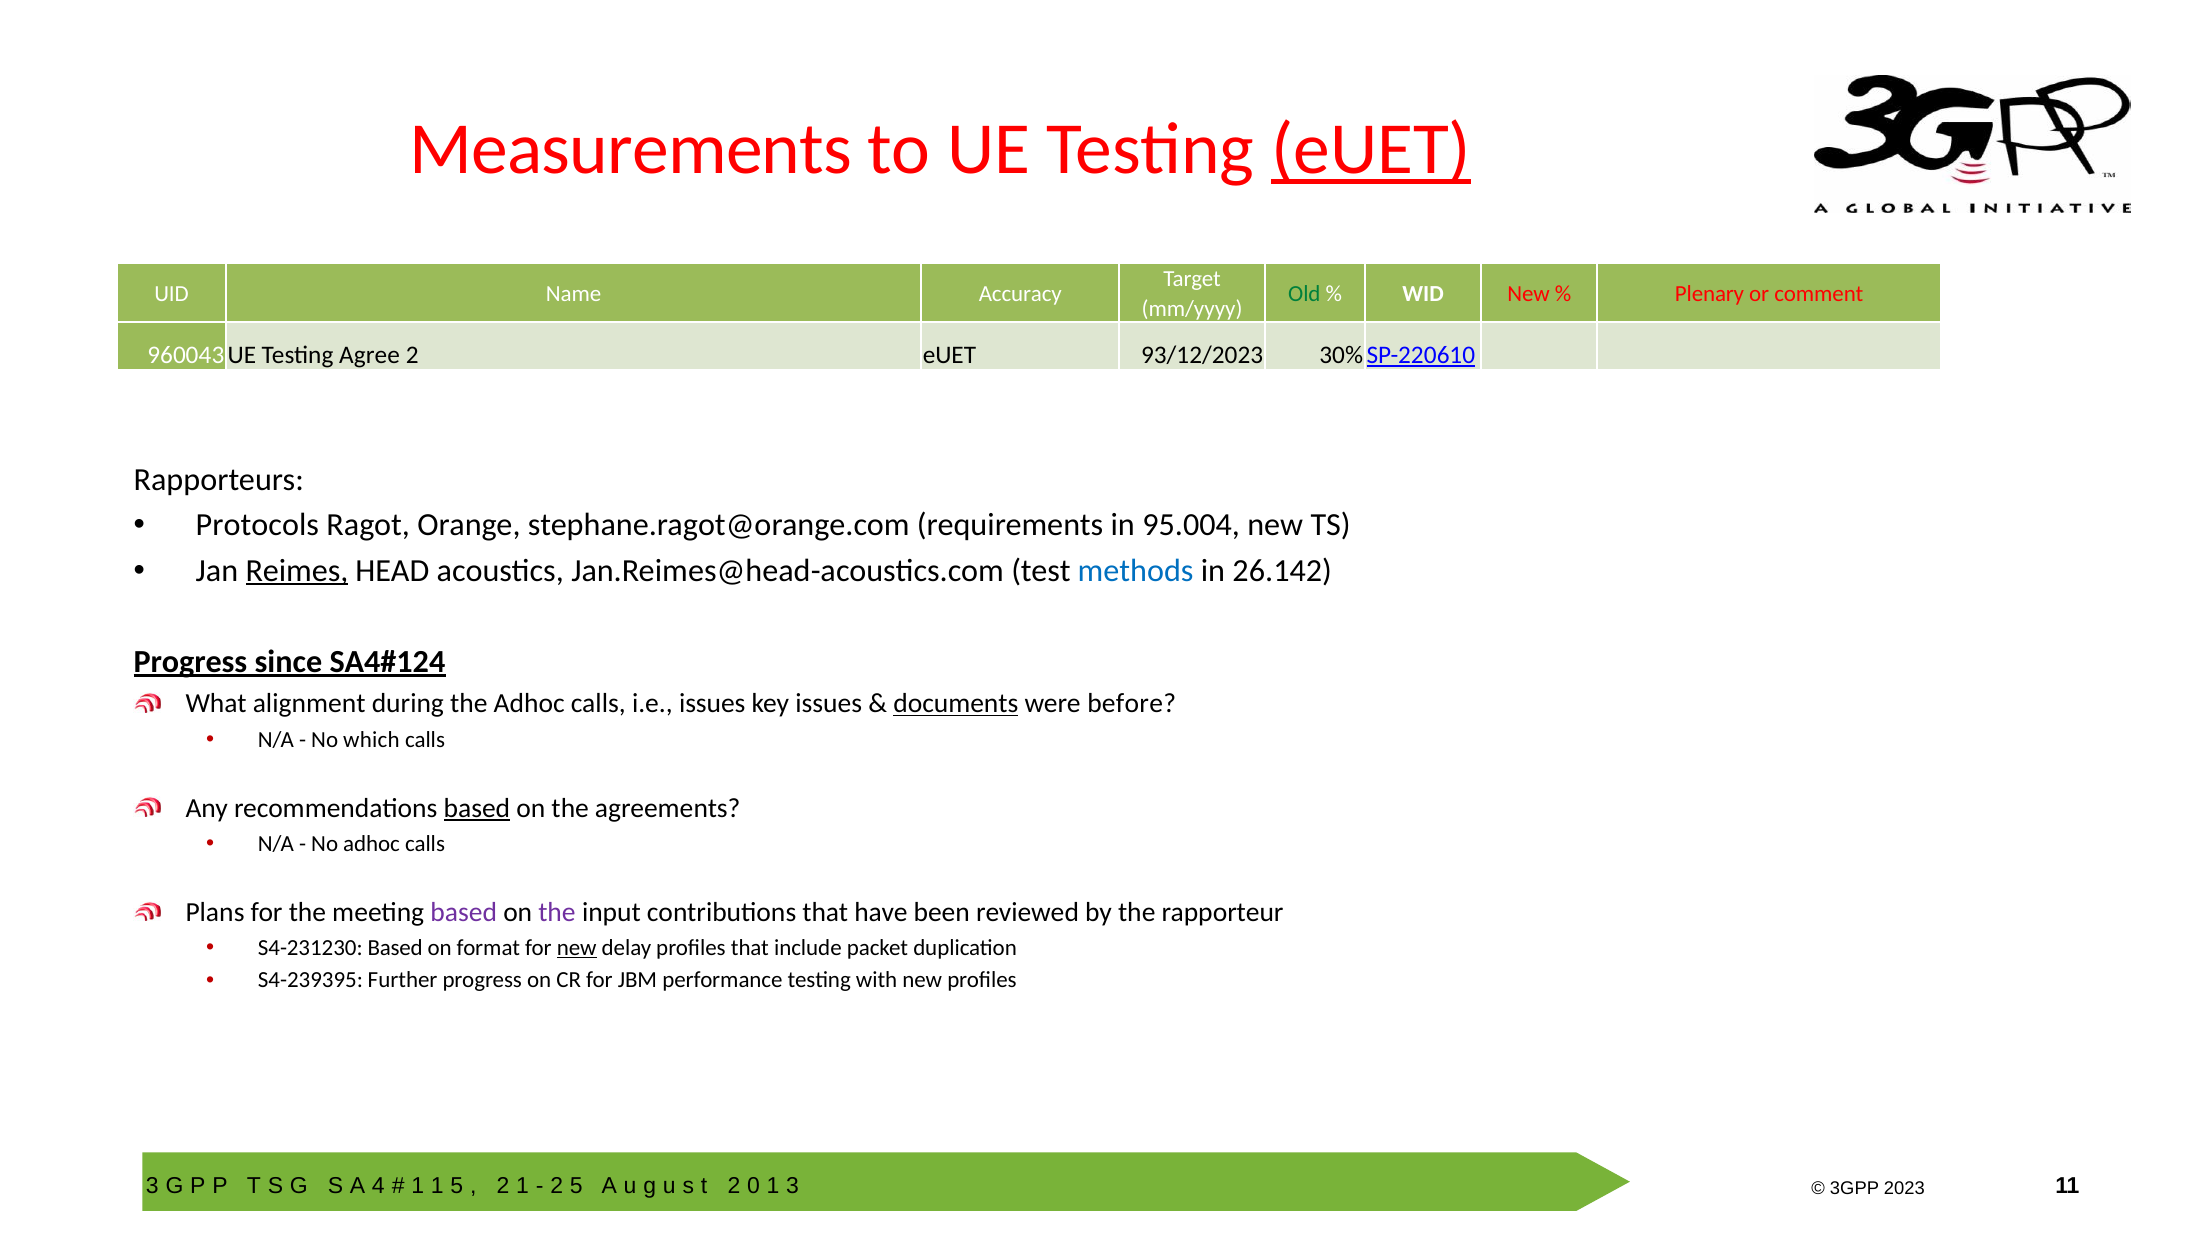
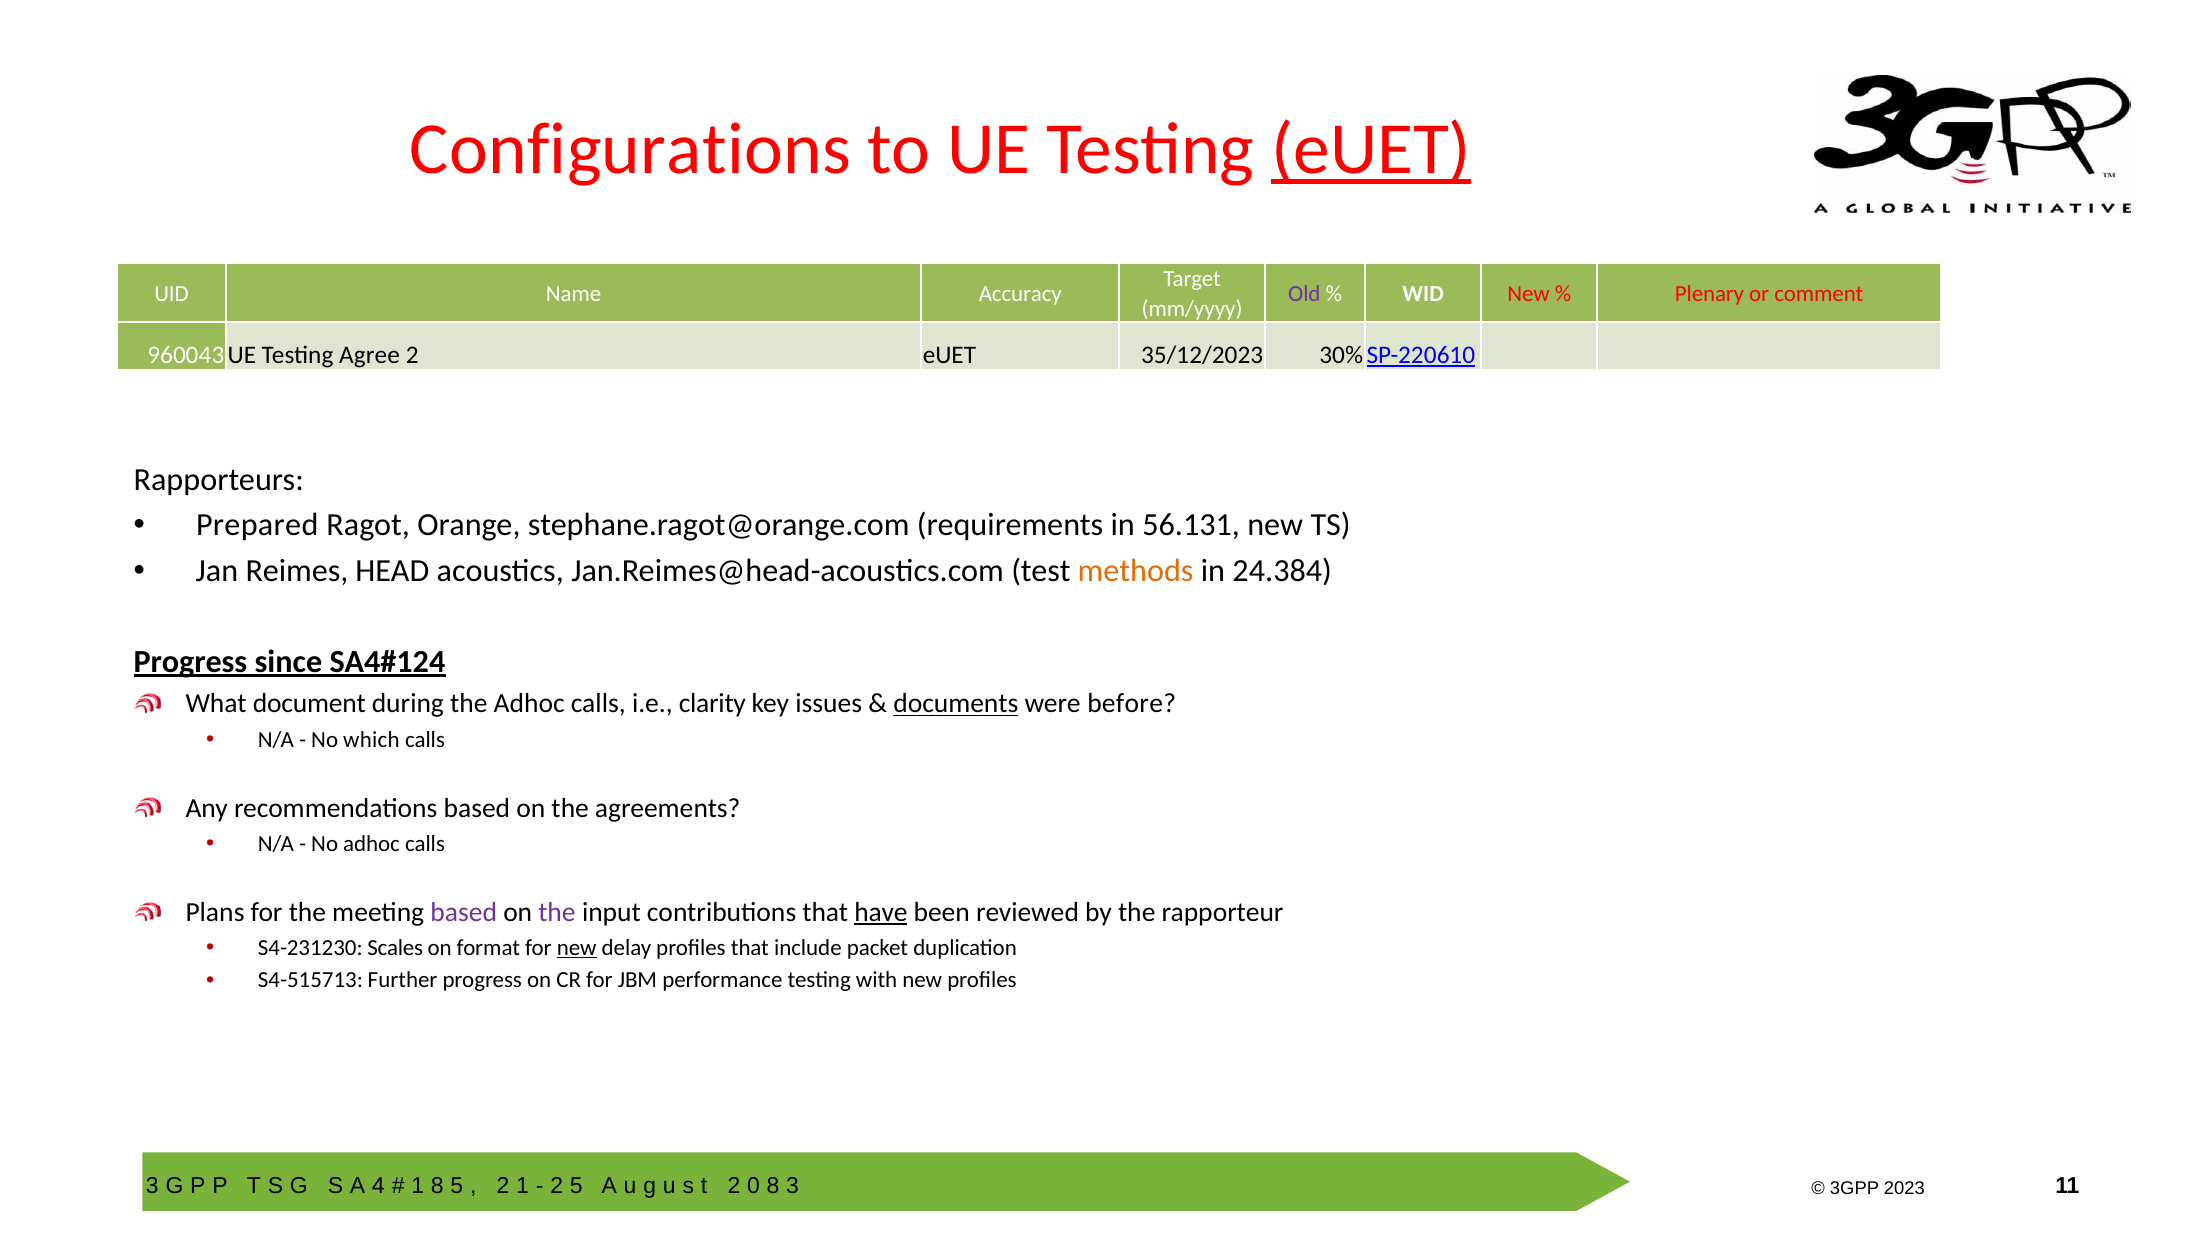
Measurements: Measurements -> Configurations (630, 150)
Old colour: green -> purple (1304, 294)
93/12/2023: 93/12/2023 -> 35/12/2023 (1202, 355)
Protocols: Protocols -> Prepared (257, 525)
95.004: 95.004 -> 56.131 (1191, 525)
Reimes underline: present -> none (297, 571)
methods colour: blue -> orange (1136, 571)
26.142: 26.142 -> 24.384 (1282, 571)
alignment: alignment -> document (309, 704)
i.e issues: issues -> clarity (712, 704)
based underline: present -> none (477, 808)
have underline: none -> present (881, 912)
S4-231230 Based: Based -> Scales (395, 948)
S4-239395: S4-239395 -> S4-515713 (310, 981)
1: 1 -> 8 (437, 1186)
1: 1 -> 8 (773, 1186)
